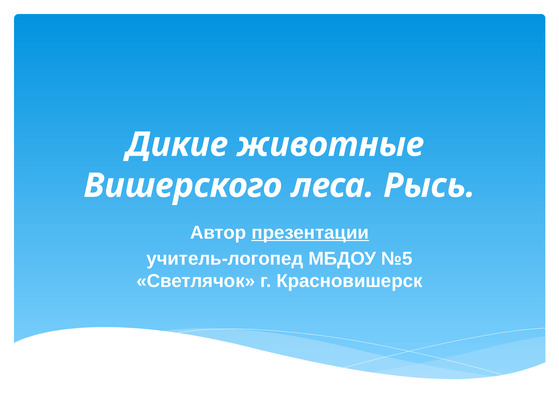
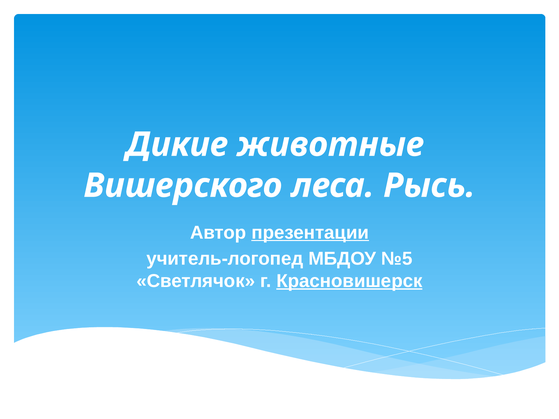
Красновишерск underline: none -> present (349, 281)
